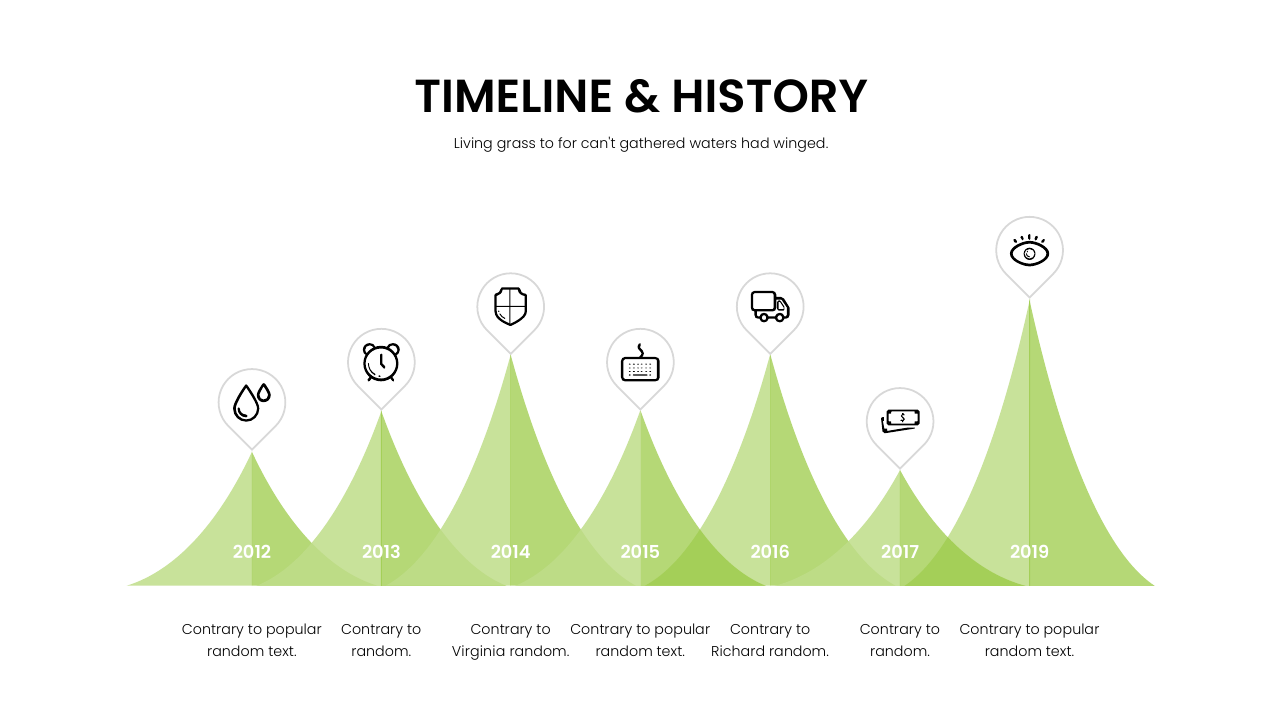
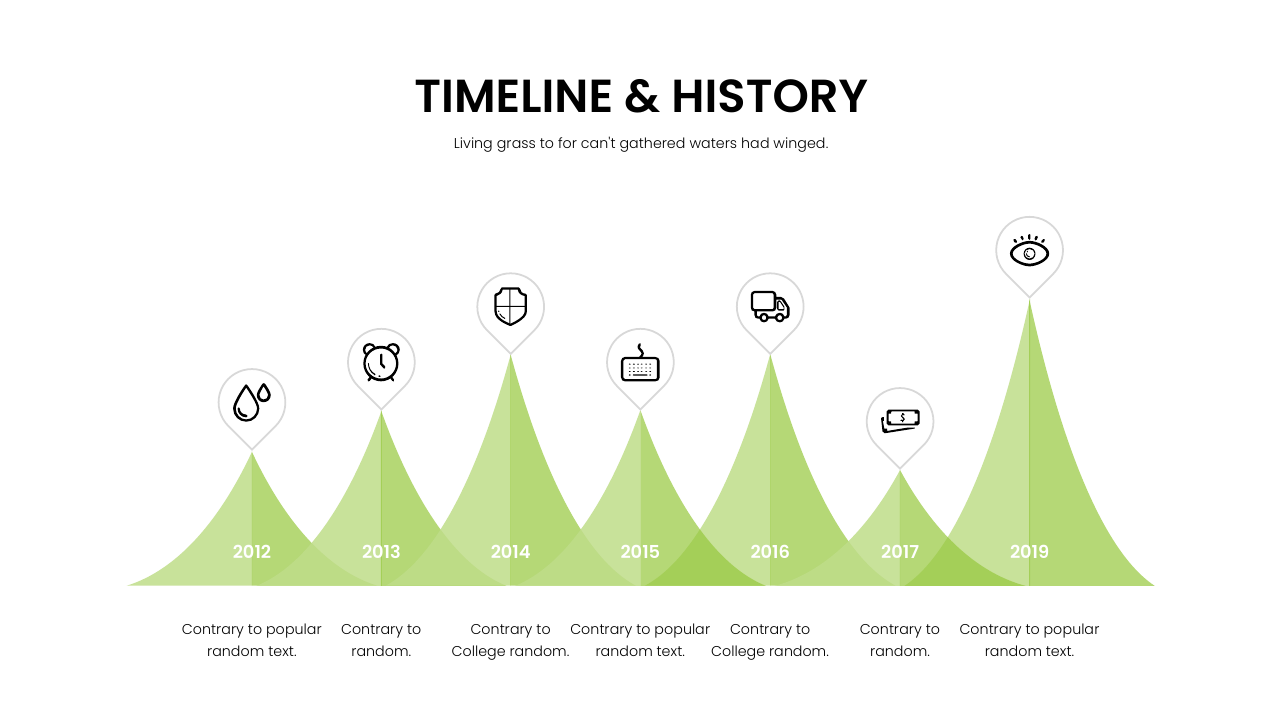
Virginia: Virginia -> College (479, 651)
Richard: Richard -> College (738, 651)
